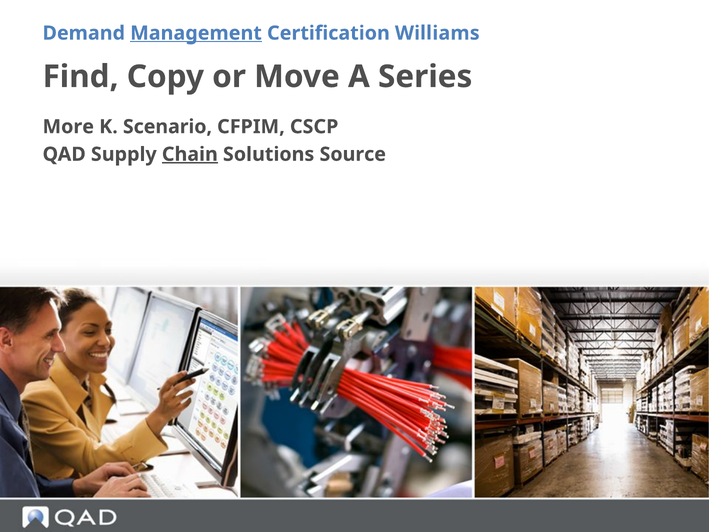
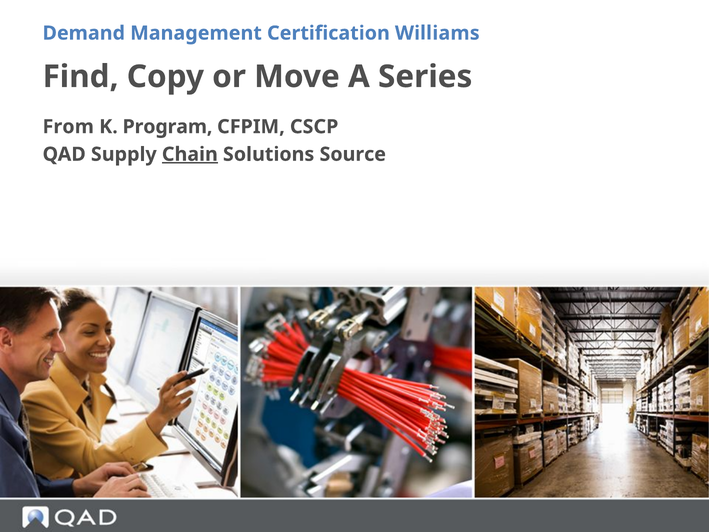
Management underline: present -> none (196, 33)
More: More -> From (68, 127)
Scenario: Scenario -> Program (168, 127)
